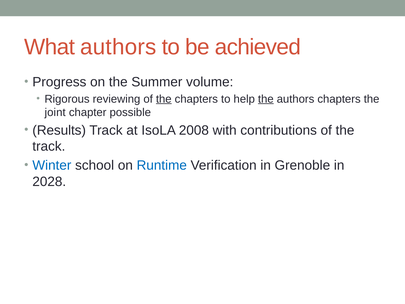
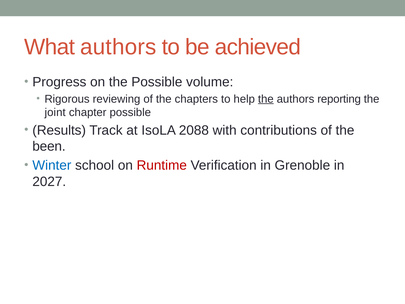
the Summer: Summer -> Possible (157, 82)
the underline: present -> none (164, 99)
authors chapters: chapters -> reporting (339, 99)
2008: 2008 -> 2088 (194, 130)
track: track -> been (49, 146)
Runtime colour: blue -> red (162, 165)
2028: 2028 -> 2027 (49, 181)
